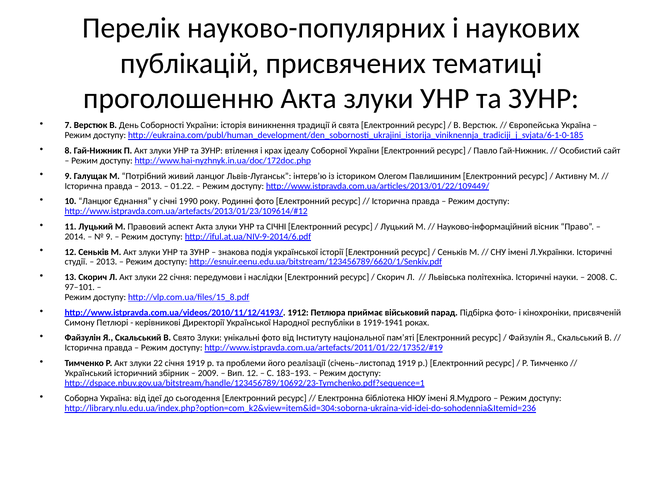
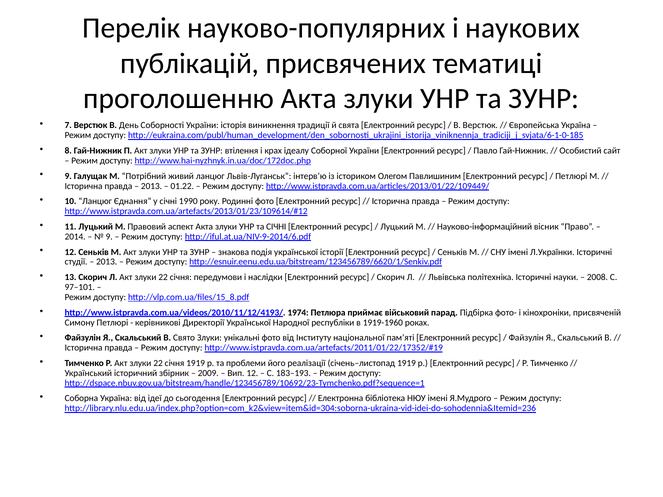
Активну: Активну -> Петлюрі (571, 176)
1912: 1912 -> 1974 (298, 313)
1919-1941: 1919-1941 -> 1919-1960 (383, 323)
